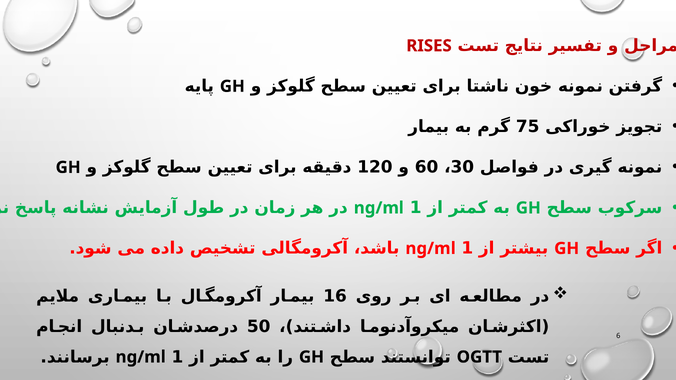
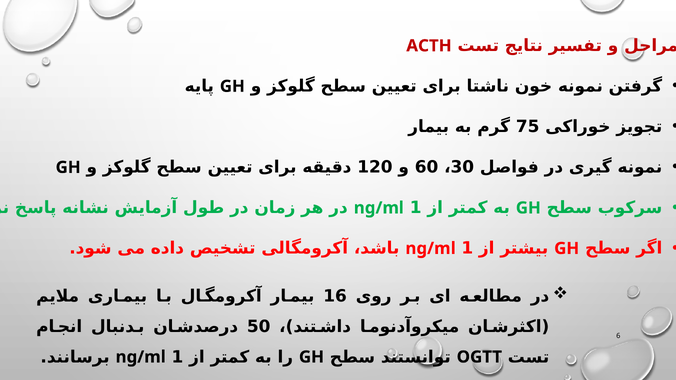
RISES: RISES -> ACTH (429, 46)
